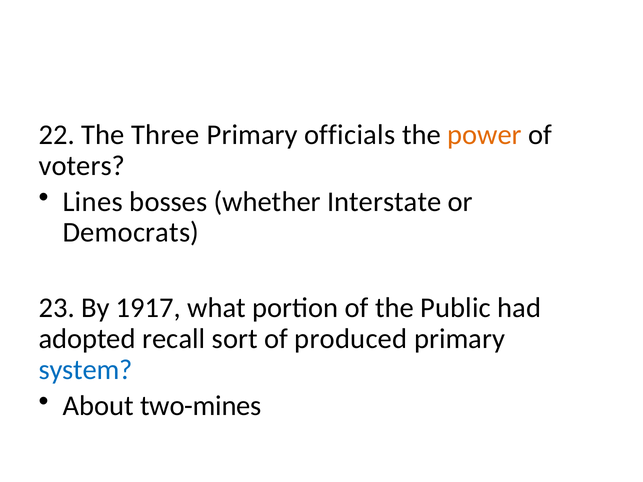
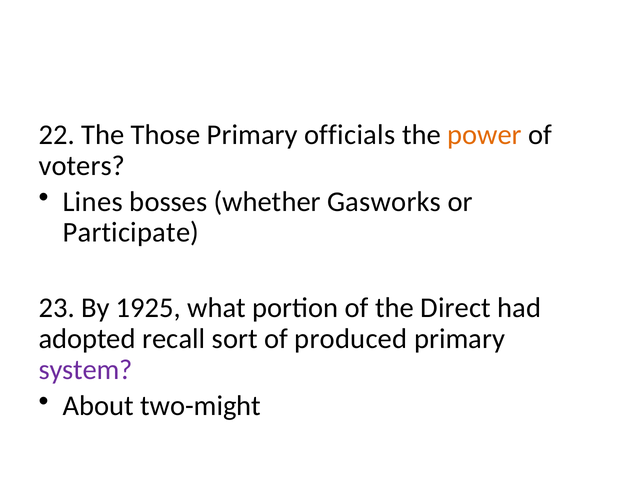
Three: Three -> Those (166, 135)
Interstate: Interstate -> Gasworks (384, 202)
Democrats: Democrats -> Participate (131, 233)
1917: 1917 -> 1925 (148, 308)
Public: Public -> Direct (456, 308)
system colour: blue -> purple (86, 370)
two-mines: two-mines -> two-might (201, 406)
